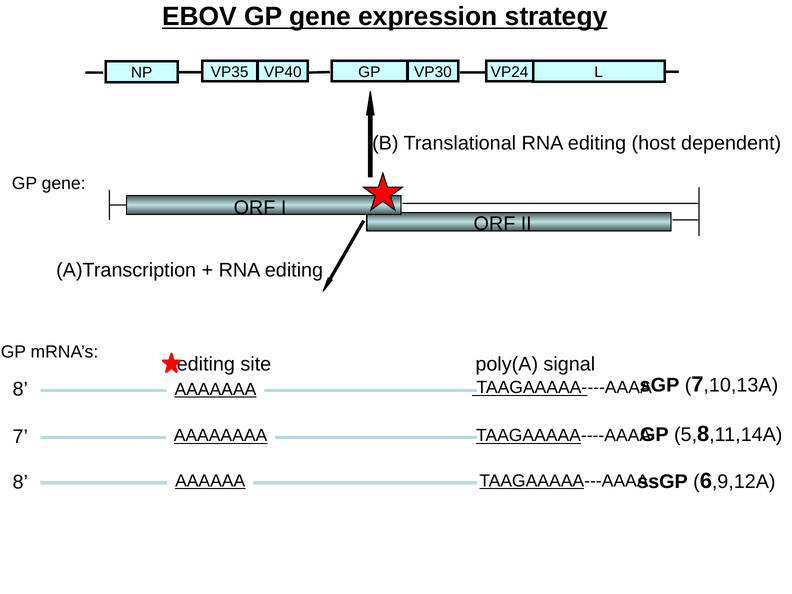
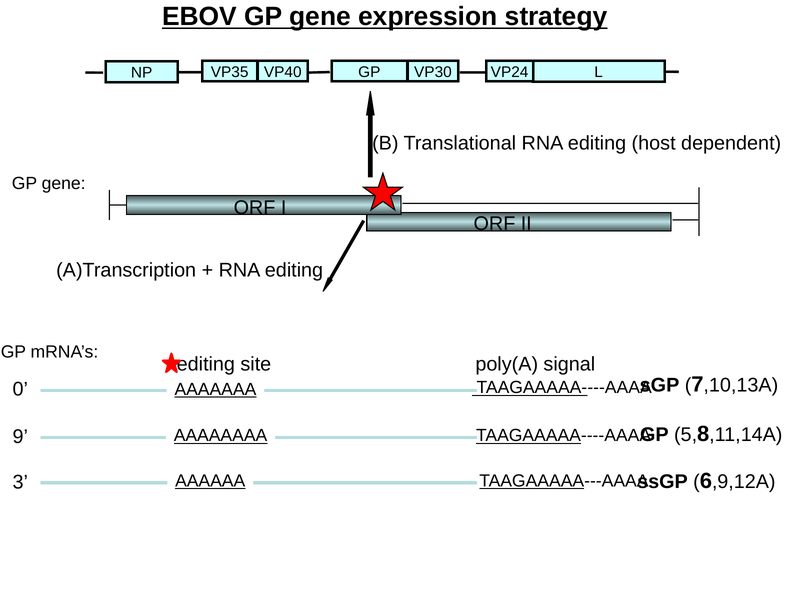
8: 8 -> 0 (20, 389)
7: 7 -> 9 (20, 437)
8: 8 -> 3 (20, 482)
